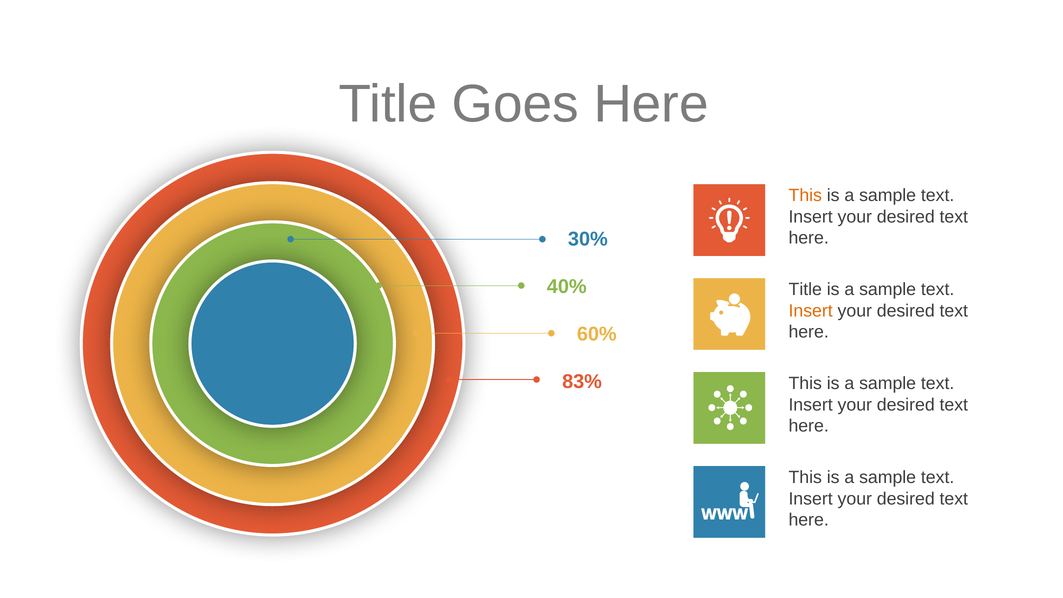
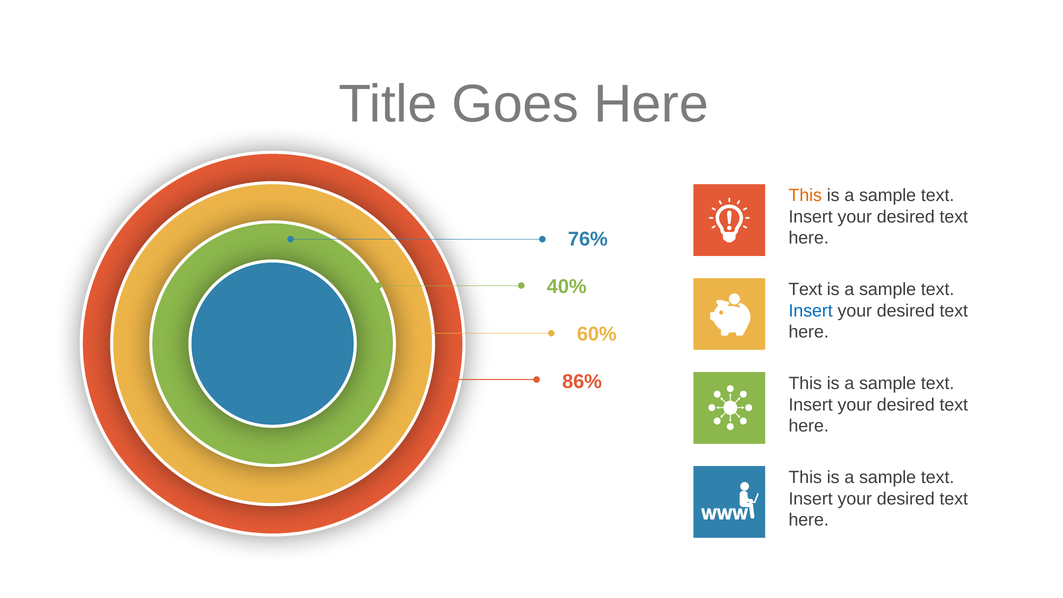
30%: 30% -> 76% (588, 239)
Title: Title -> Text (805, 290)
Insert colour: orange -> blue (811, 311)
83%: 83% -> 86% (582, 382)
